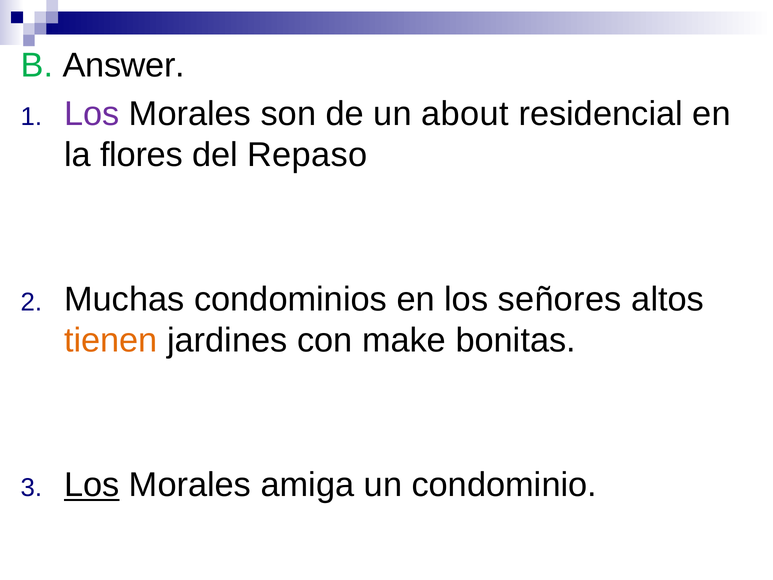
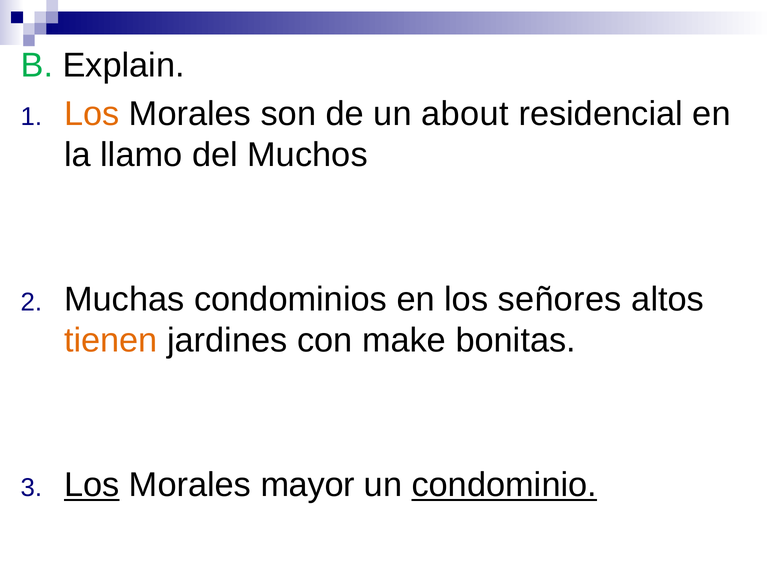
Answer: Answer -> Explain (124, 66)
Los colour: purple -> orange (92, 114)
flores: flores -> llamo (141, 155)
Repaso: Repaso -> Muchos (308, 155)
amiga: amiga -> mayor (308, 485)
condominio underline: none -> present (504, 485)
